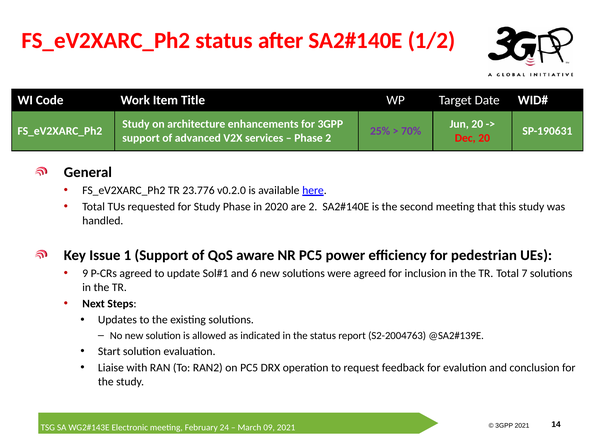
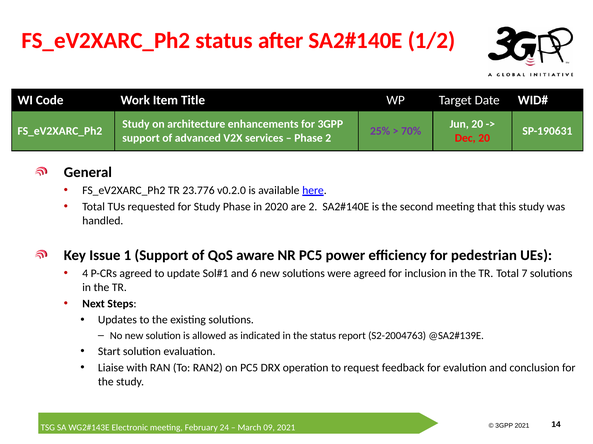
9: 9 -> 4 (85, 274)
